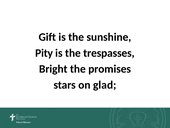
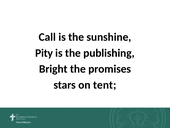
Gift: Gift -> Call (47, 37)
trespasses: trespasses -> publishing (109, 53)
glad: glad -> tent (105, 85)
